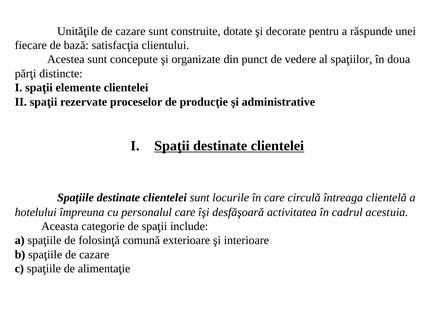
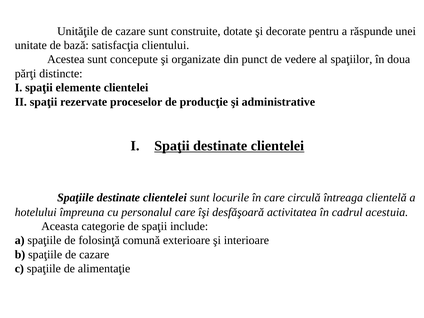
fiecare: fiecare -> unitate (31, 45)
